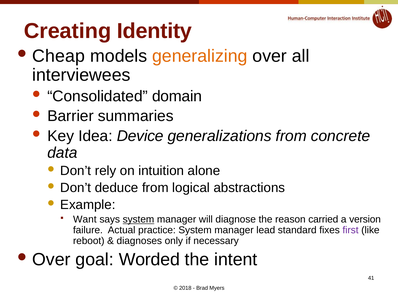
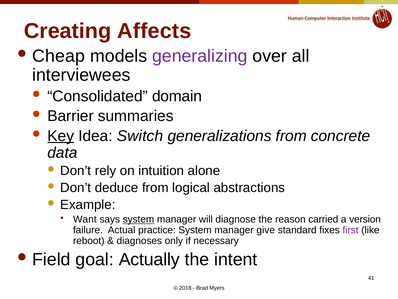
Identity: Identity -> Affects (154, 31)
generalizing colour: orange -> purple (200, 56)
Key underline: none -> present (61, 136)
Device: Device -> Switch (140, 136)
lead: lead -> give (266, 230)
Over: Over -> Field (51, 259)
Worded: Worded -> Actually (149, 259)
